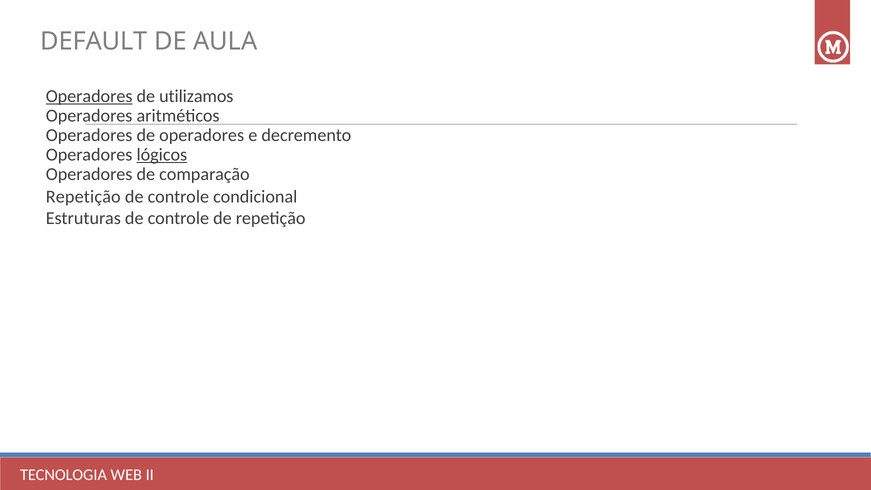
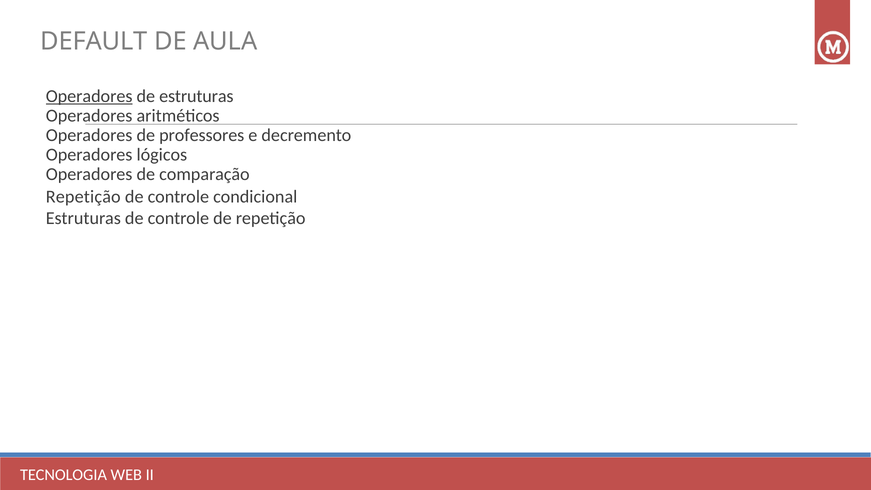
de utilizamos: utilizamos -> estruturas (196, 96)
de operadores: operadores -> professores (202, 135)
lógicos underline: present -> none (162, 155)
